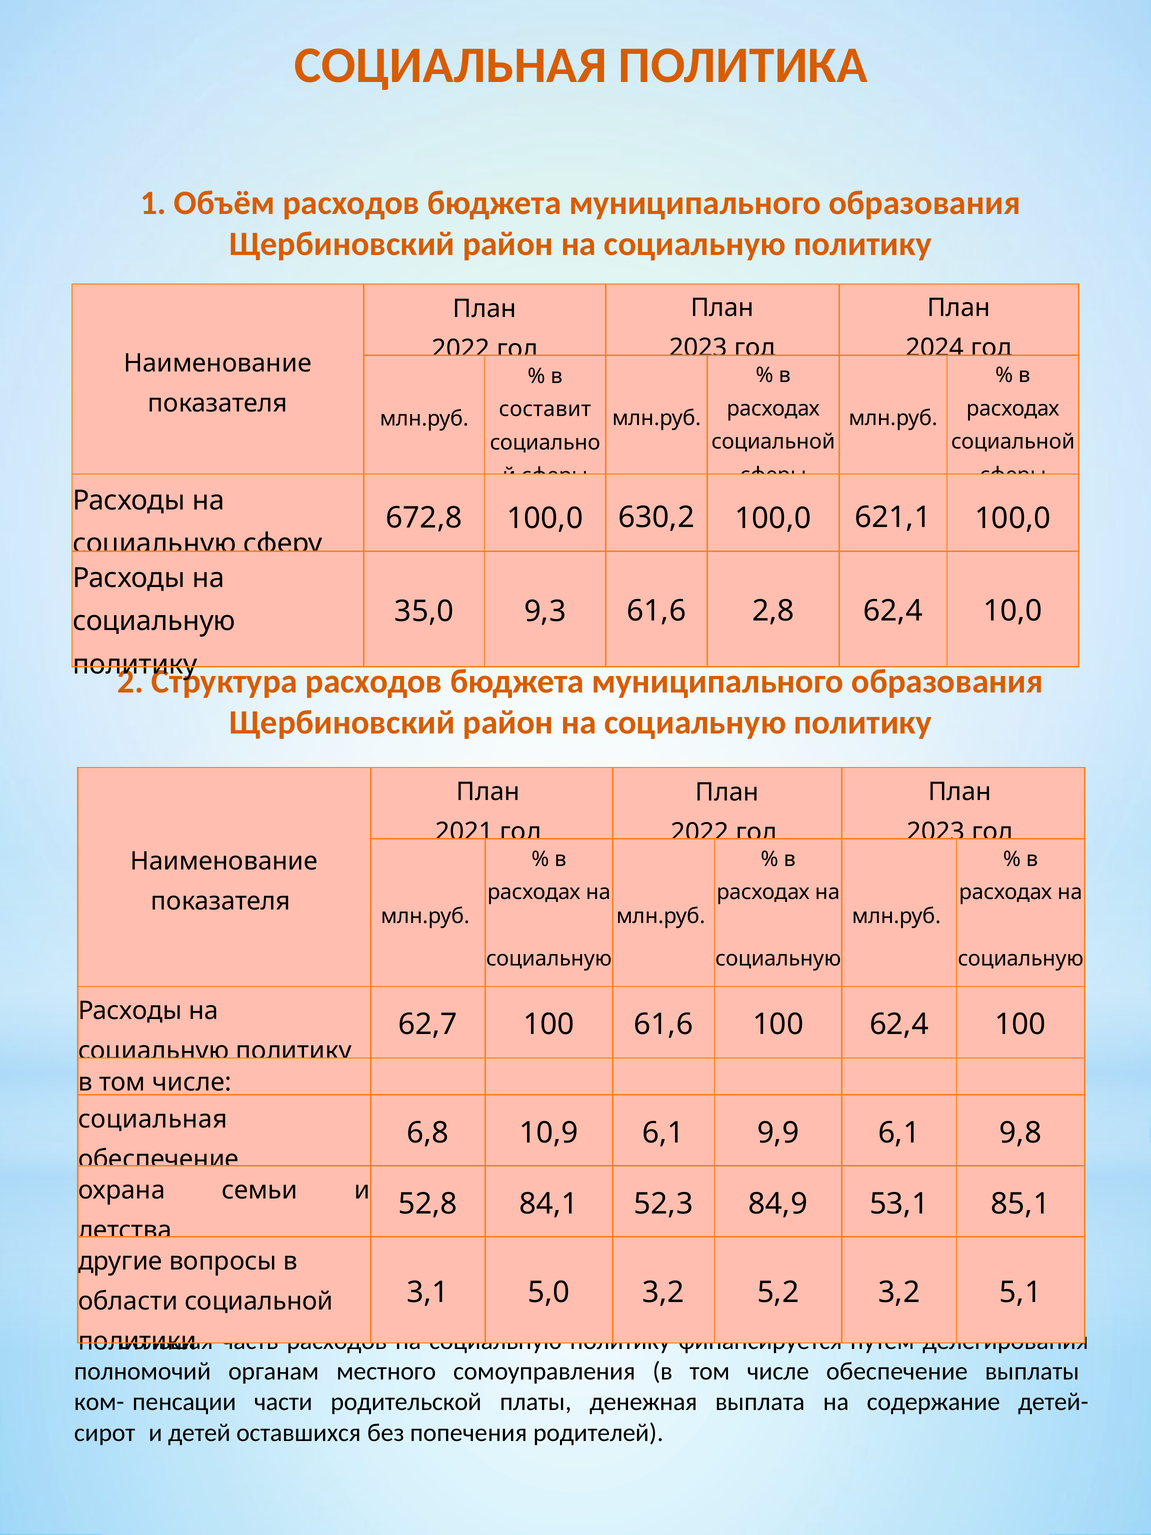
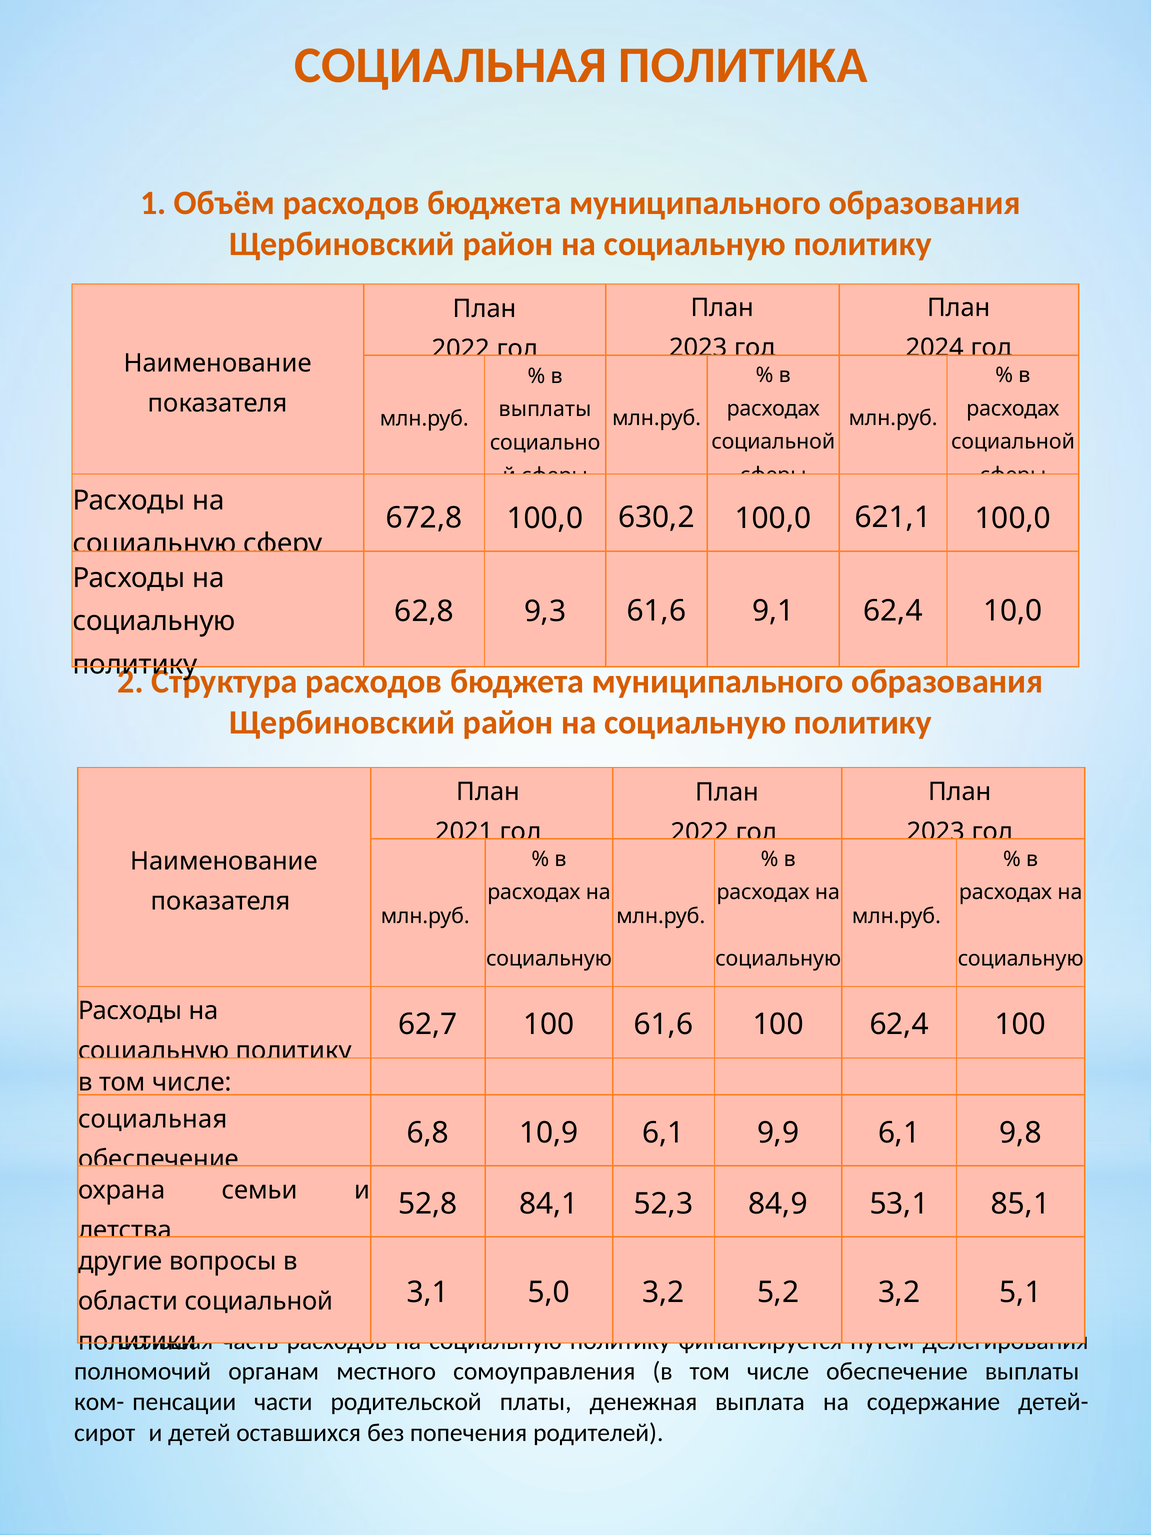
составит: составит -> выплаты (545, 409)
35,0: 35,0 -> 62,8 (424, 611)
2,8: 2,8 -> 9,1 (773, 611)
